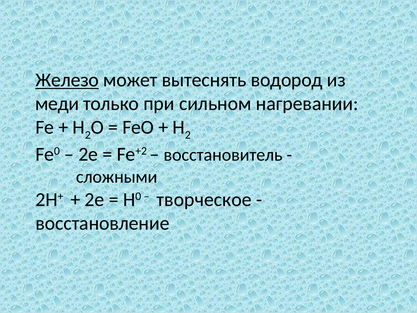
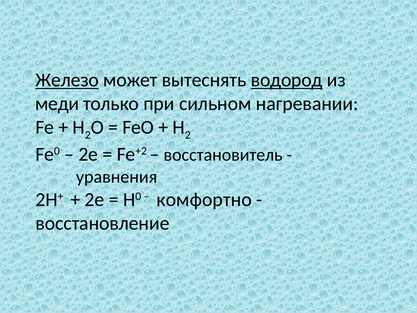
водород underline: none -> present (287, 80)
сложными: сложными -> уравнения (117, 177)
творческое: творческое -> комфортно (204, 199)
